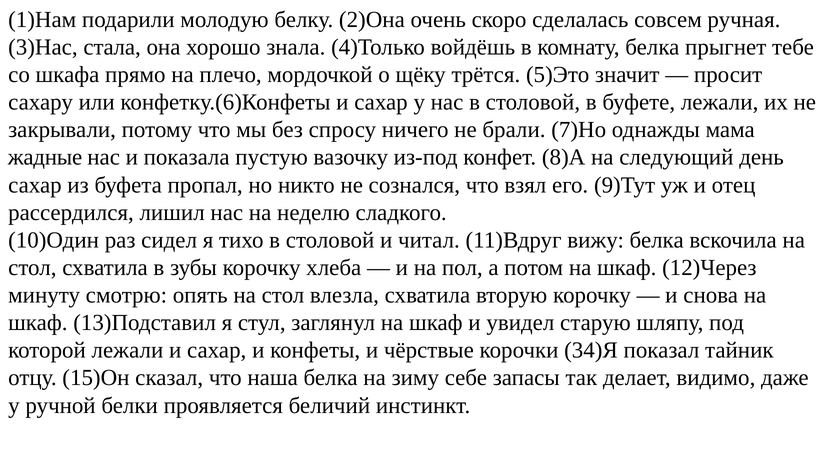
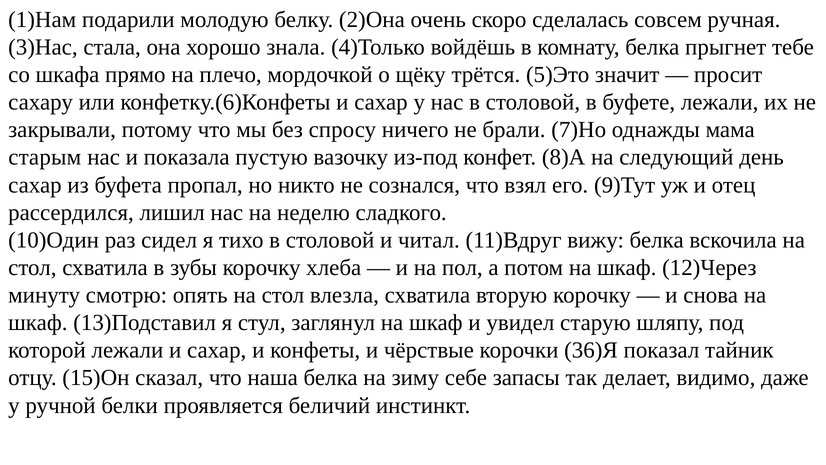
жадные: жадные -> старым (45, 157)
34)Я: 34)Я -> 36)Я (591, 350)
